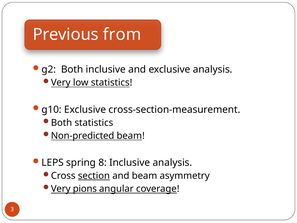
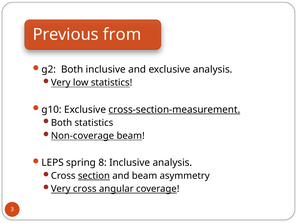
cross-section-measurement underline: none -> present (174, 109)
Non-predicted: Non-predicted -> Non-coverage (83, 136)
Very pions: pions -> cross (85, 189)
